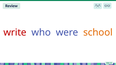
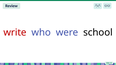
school colour: orange -> black (98, 33)
